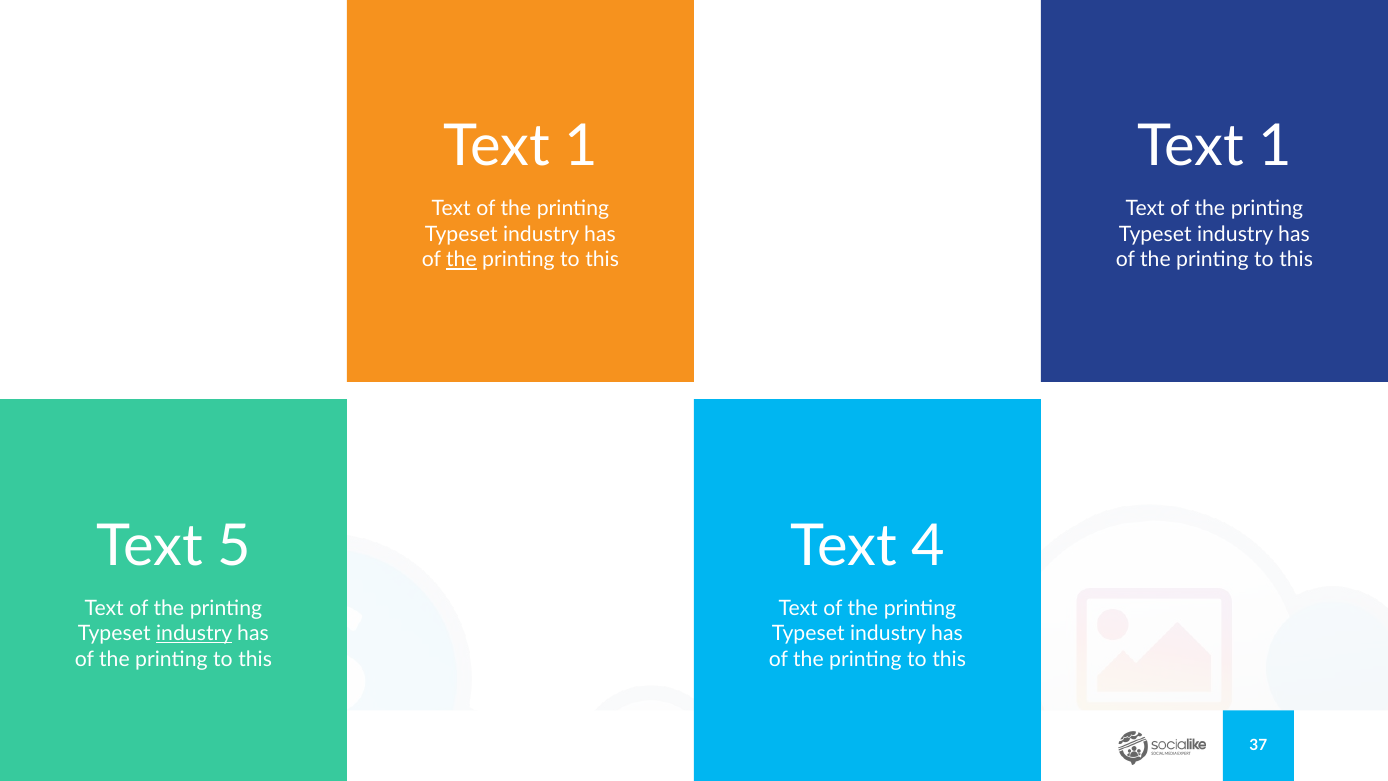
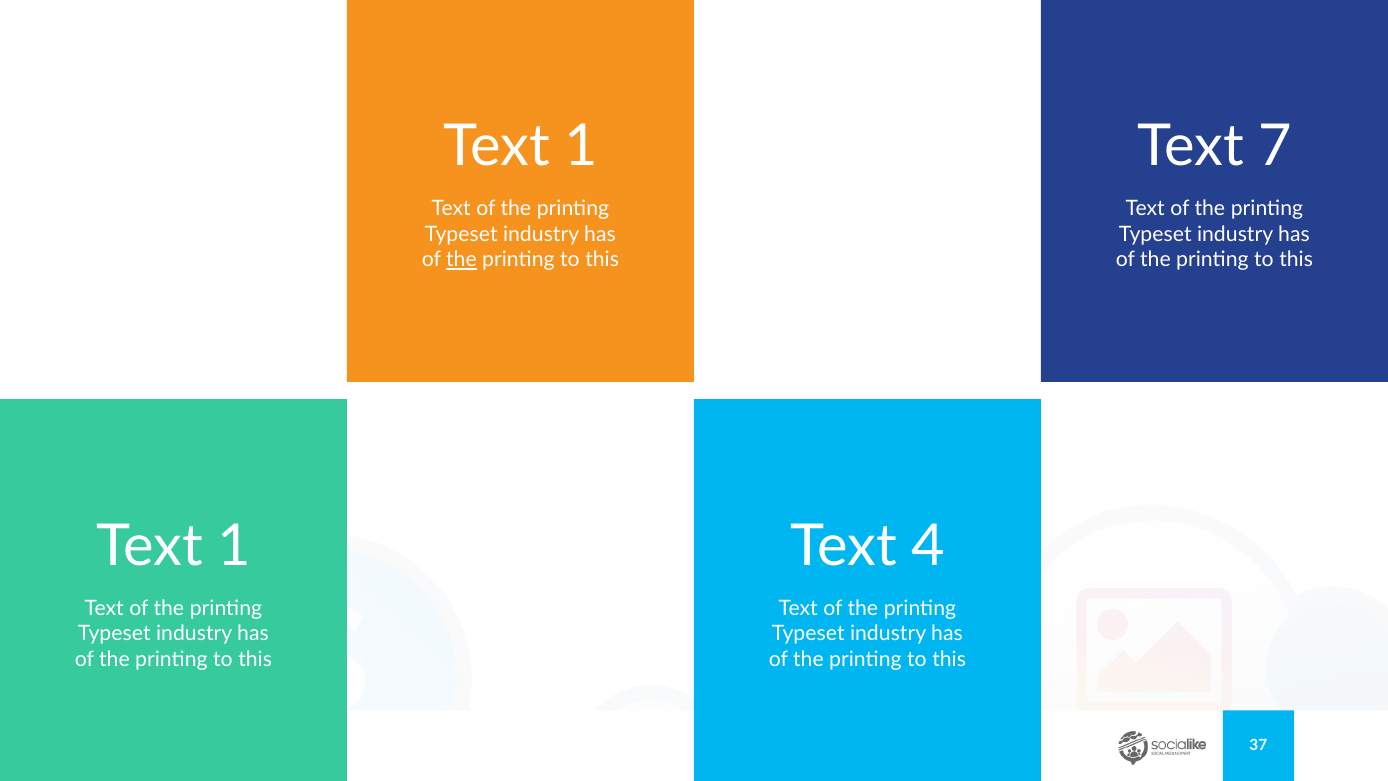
1: 1 -> 7 (1275, 147)
5: 5 -> 1 (234, 546)
industry underline: present -> none (194, 633)
